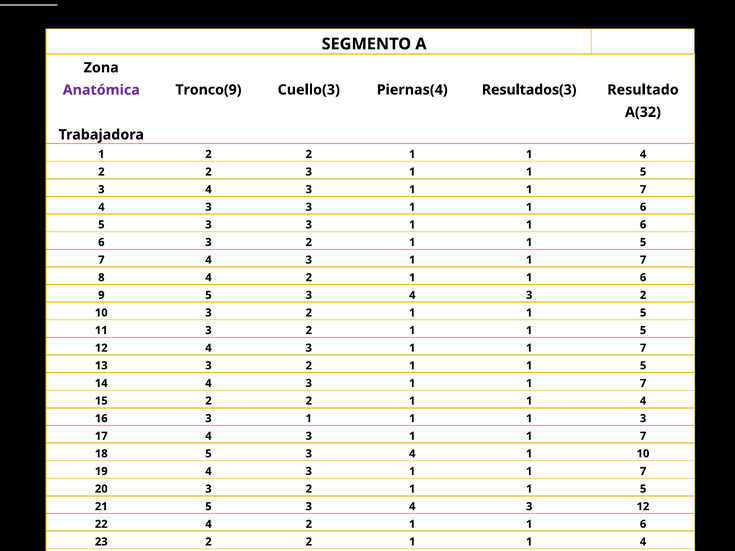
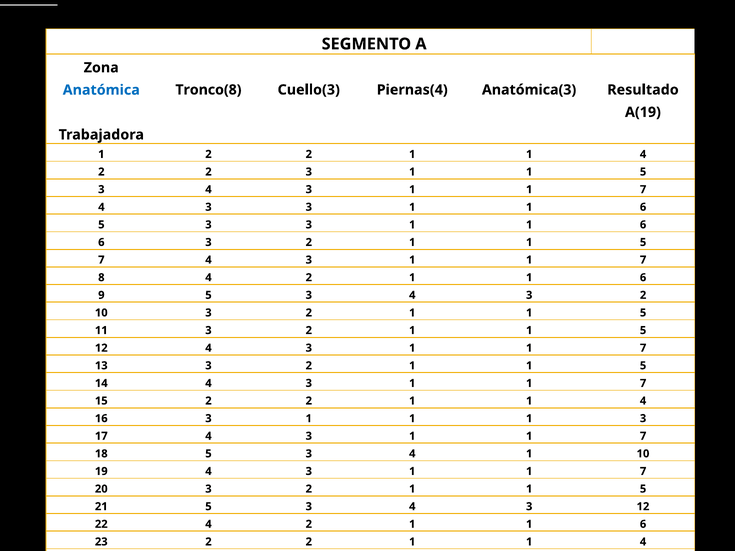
Tronco(9: Tronco(9 -> Tronco(8 (208, 90)
Resultados(3: Resultados(3 -> Anatómica(3 (529, 90)
Anatómica colour: purple -> blue (101, 90)
A(32: A(32 -> A(19 (643, 112)
